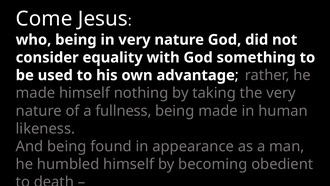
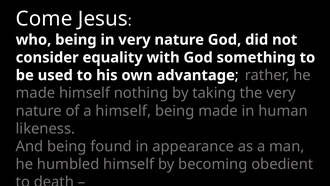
a fullness: fullness -> himself (123, 111)
